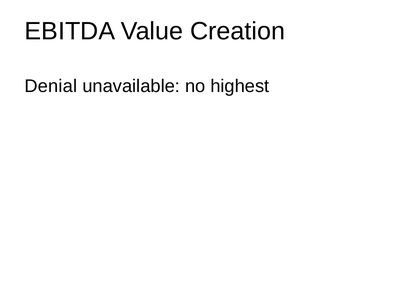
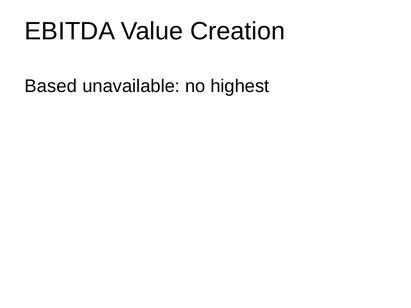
Denial: Denial -> Based (51, 86)
